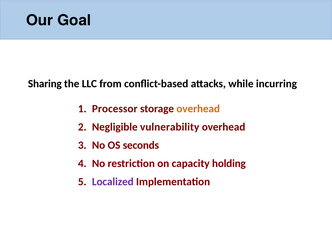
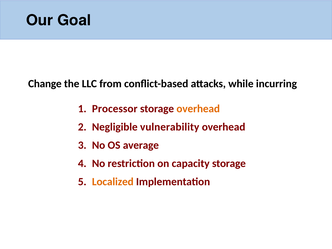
Sharing: Sharing -> Change (45, 84)
seconds: seconds -> average (141, 145)
capacity holding: holding -> storage (229, 163)
Localized colour: purple -> orange (113, 182)
